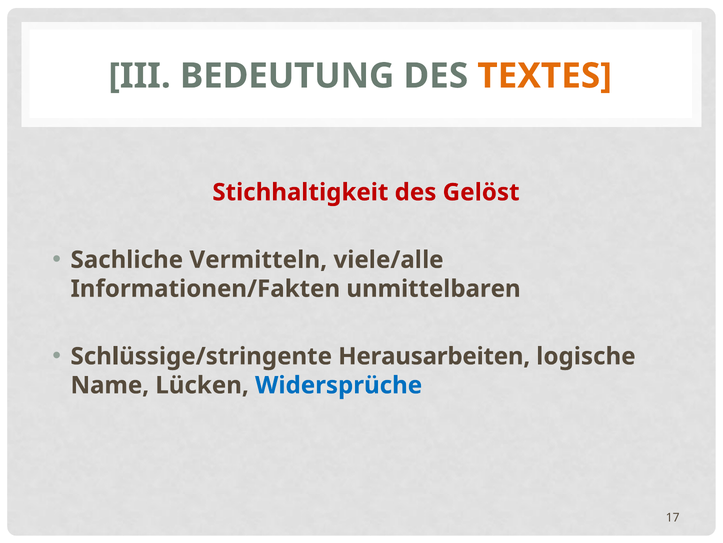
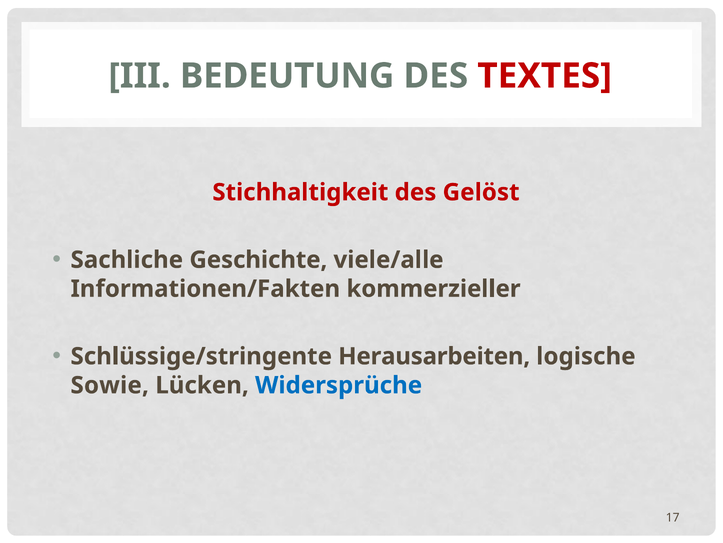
TEXTES colour: orange -> red (545, 76)
Vermitteln: Vermitteln -> Geschichte (258, 260)
unmittelbaren: unmittelbaren -> kommerzieller (433, 288)
Name: Name -> Sowie (110, 385)
